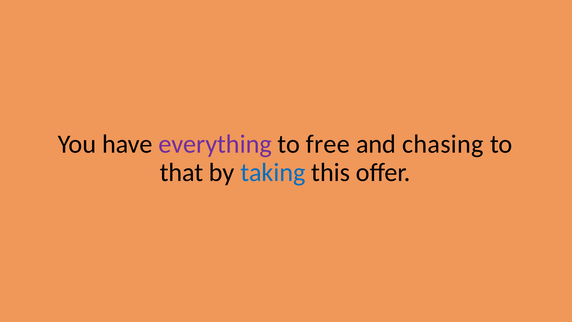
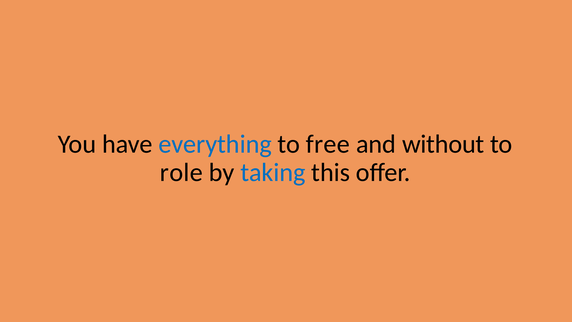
everything colour: purple -> blue (215, 144)
chasing: chasing -> without (443, 144)
that: that -> role (181, 173)
